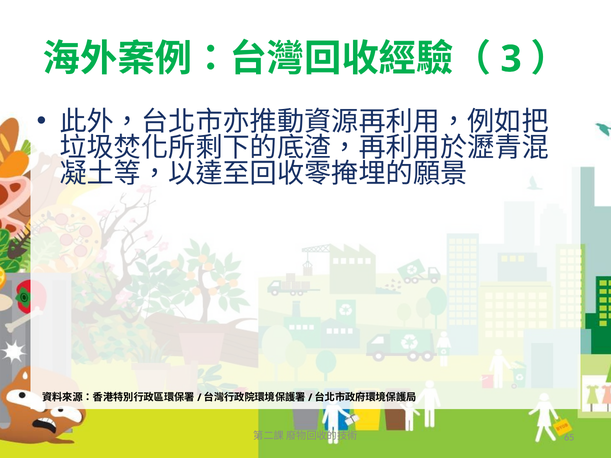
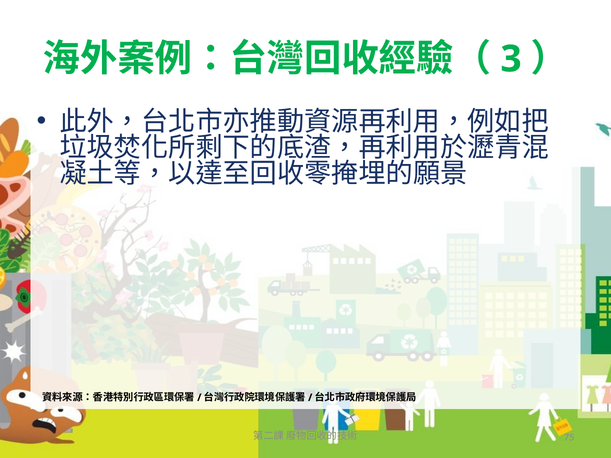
65: 65 -> 75 (569, 438)
